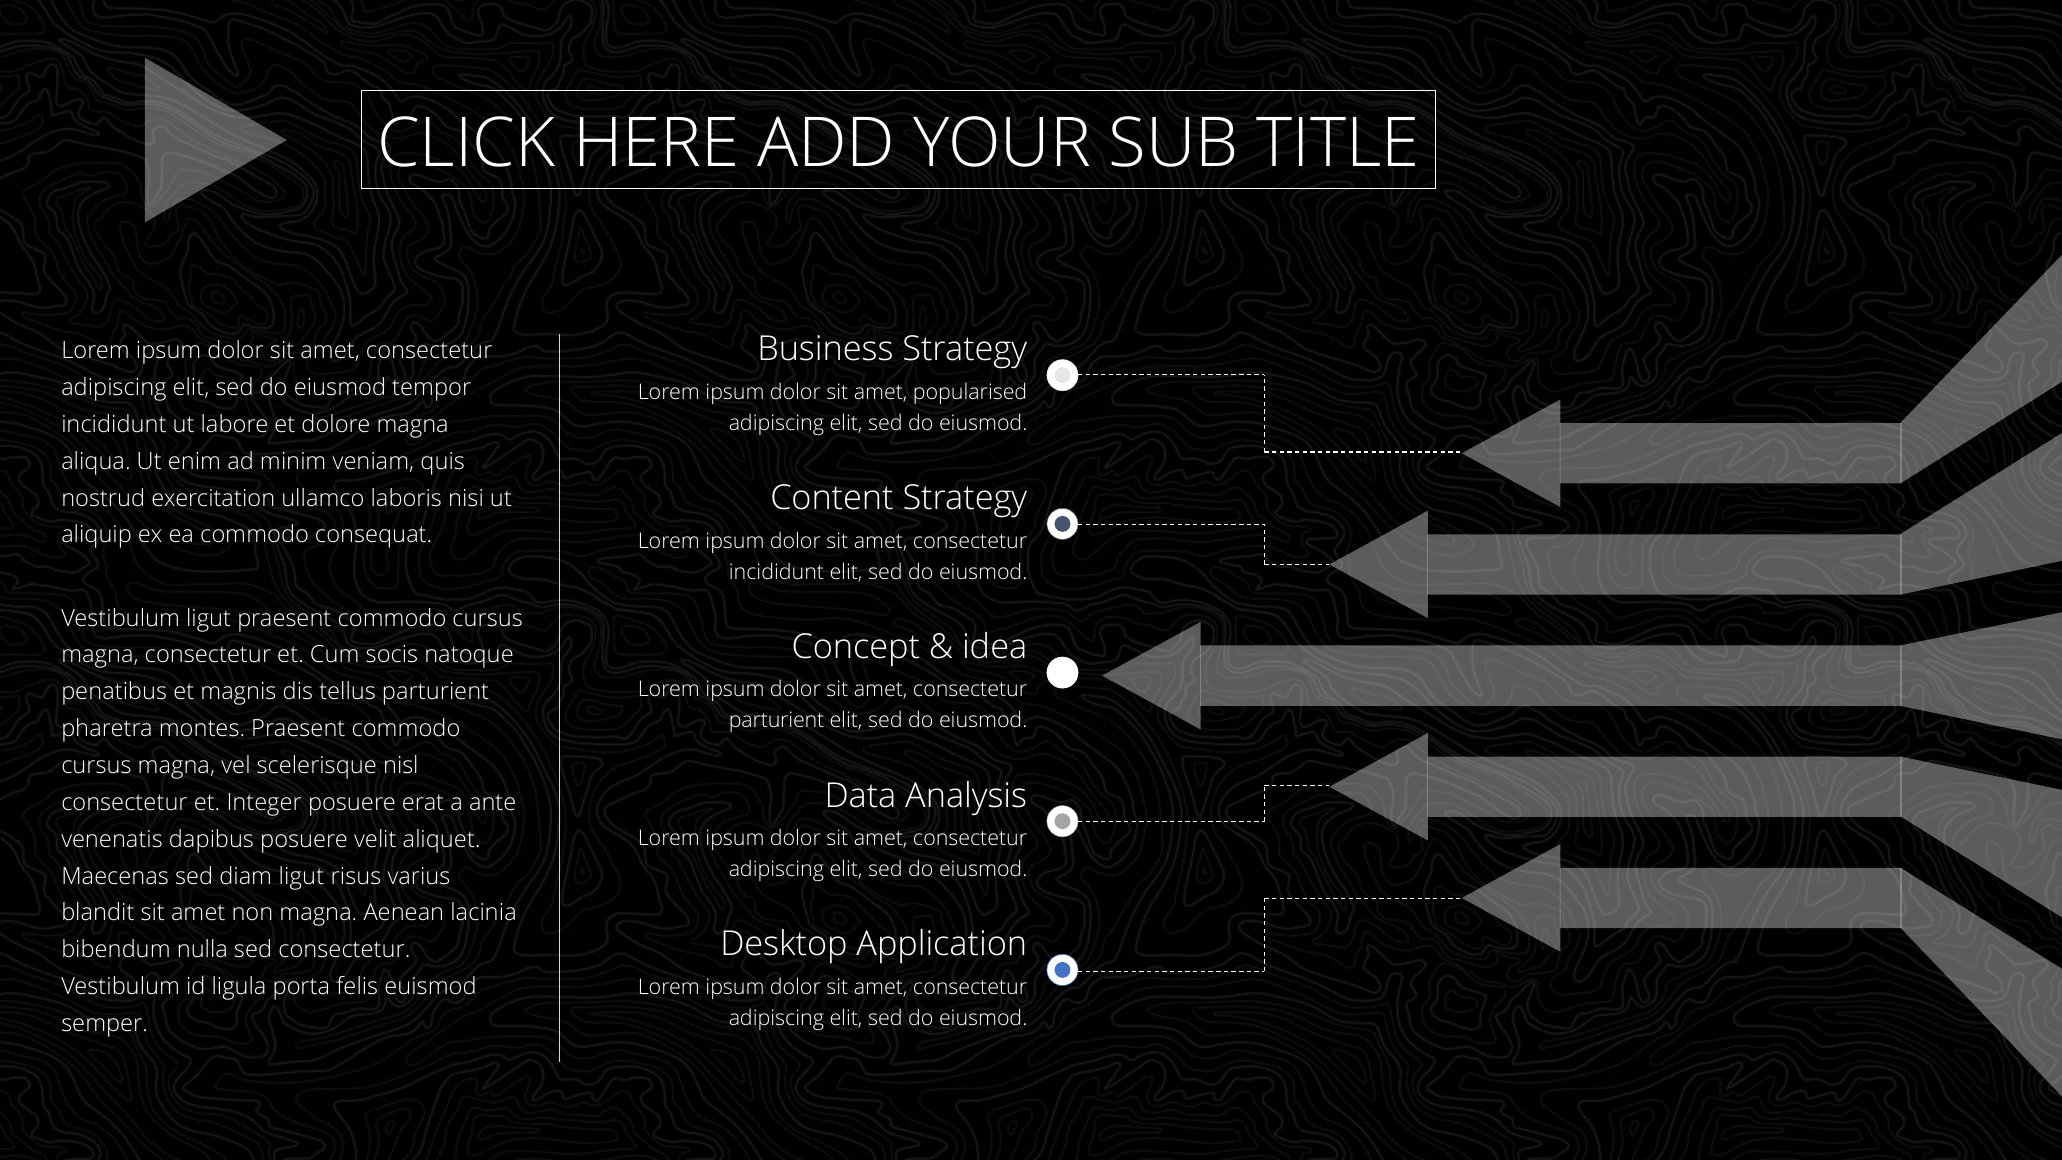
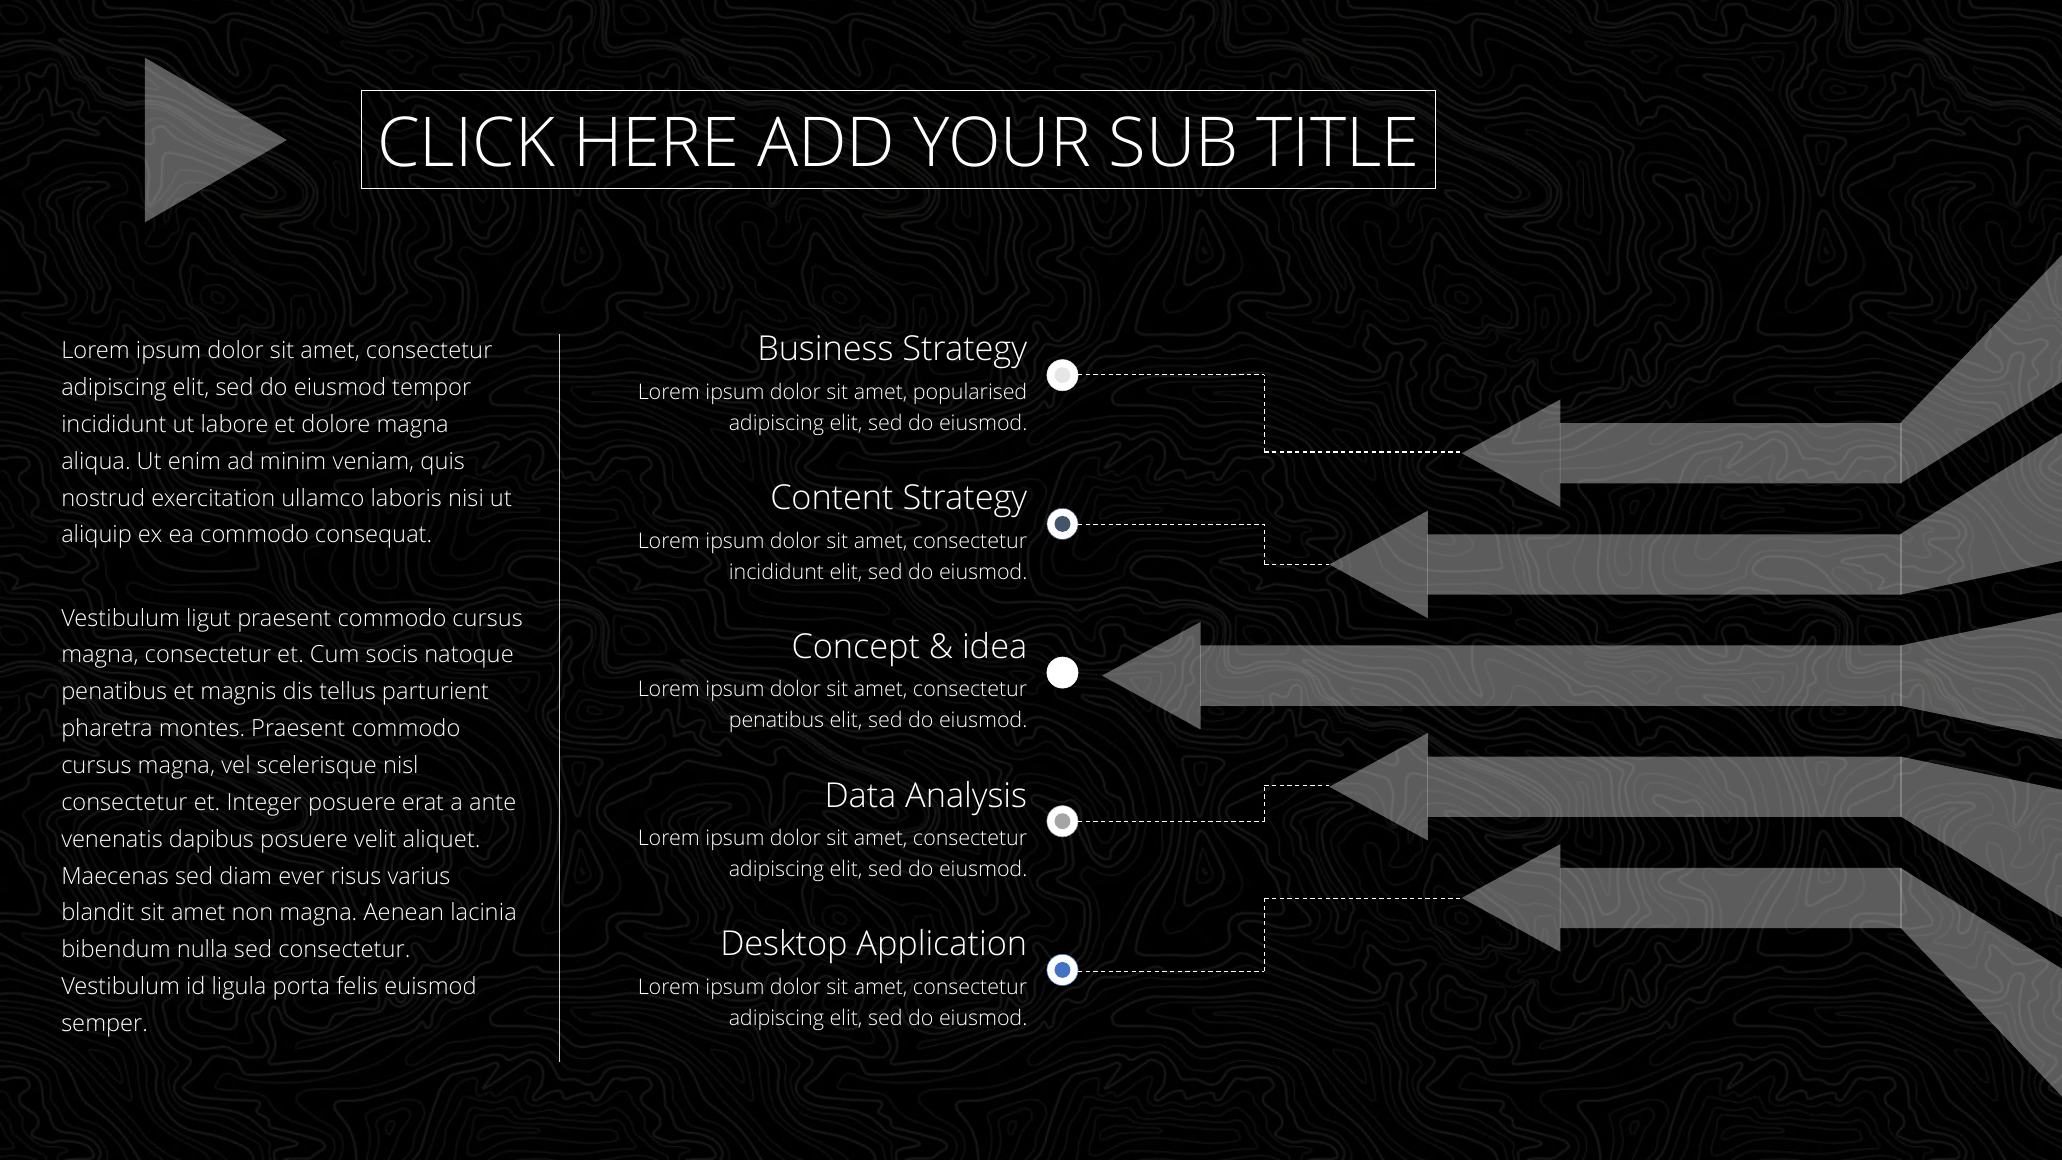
parturient: parturient -> penatibus (777, 721)
diam ligut: ligut -> ever (301, 876)
